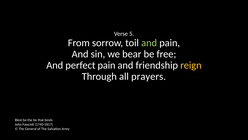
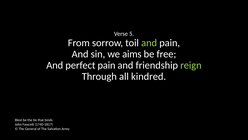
bear: bear -> aims (132, 54)
reign colour: yellow -> light green (191, 65)
prayers: prayers -> kindred (149, 76)
